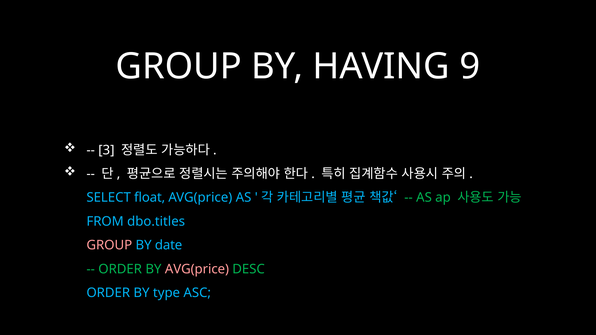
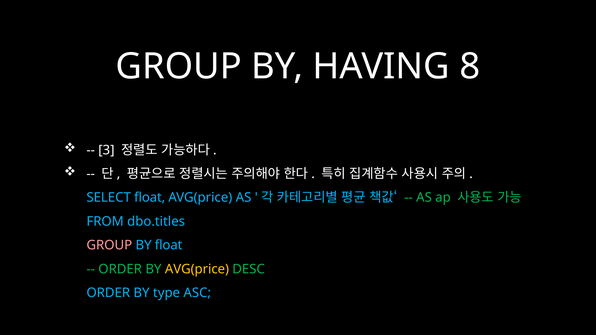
9: 9 -> 8 (470, 66)
BY date: date -> float (169, 245)
AVG(price colour: pink -> yellow (197, 269)
